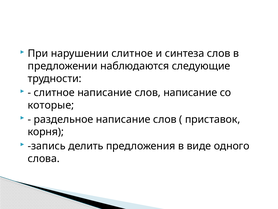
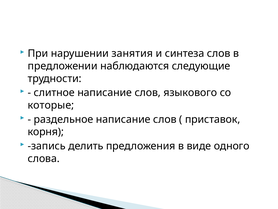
нарушении слитное: слитное -> занятия (132, 53)
слов написание: написание -> языкового (190, 93)
